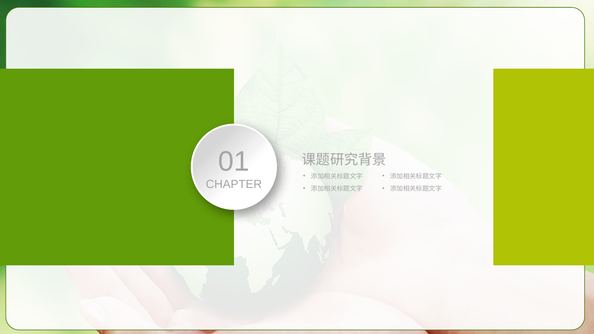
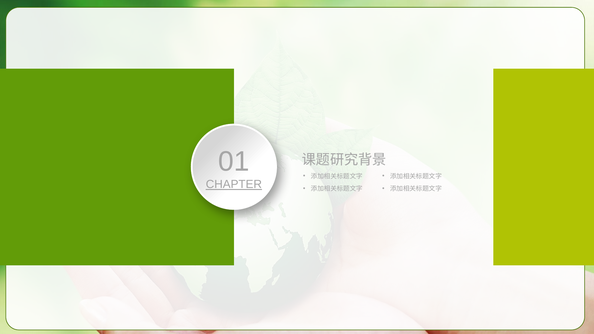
CHAPTER underline: none -> present (234, 185)
